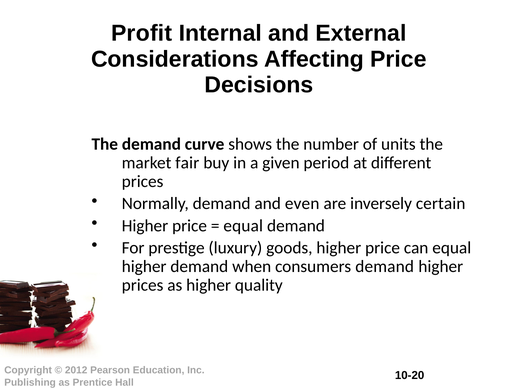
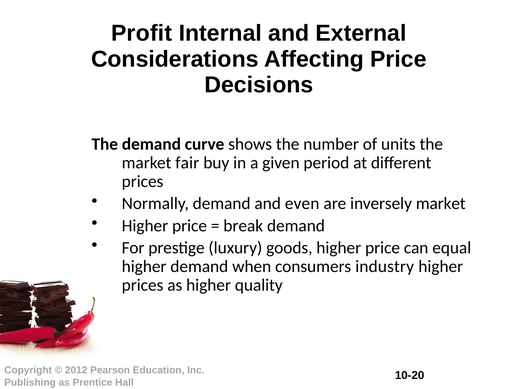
inversely certain: certain -> market (441, 203)
equal: equal -> break (243, 225)
consumers demand: demand -> industry (385, 266)
